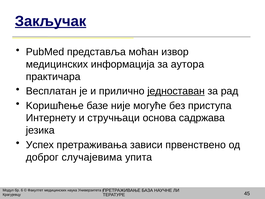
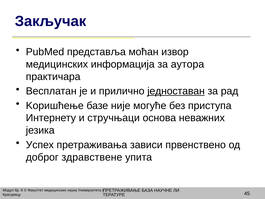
Закључак underline: present -> none (51, 21)
садржава: садржава -> неважних (202, 118)
случајевима: случајевима -> здравствене (92, 157)
